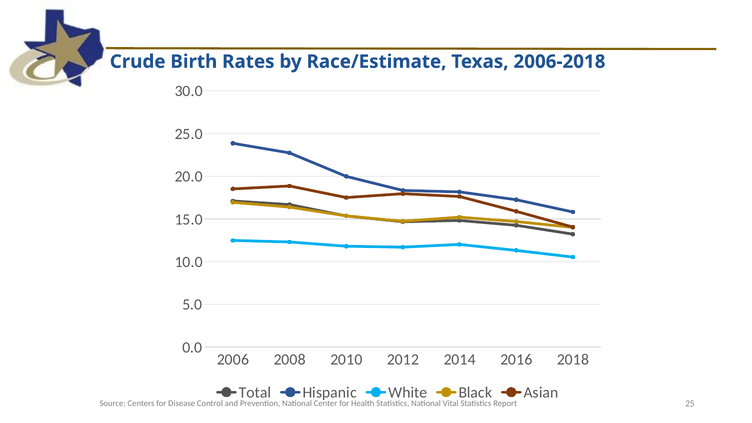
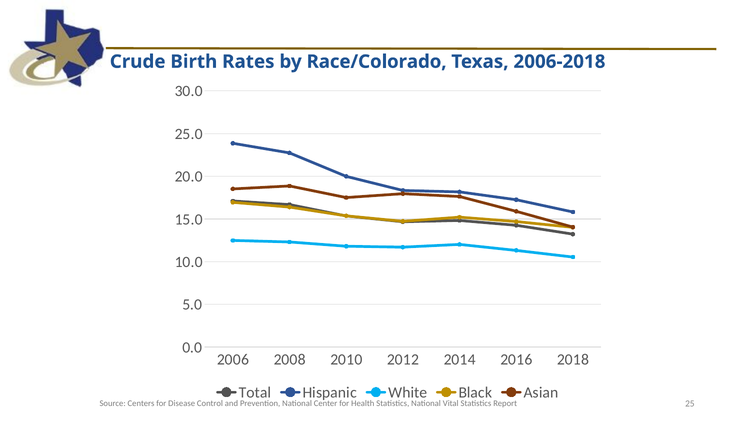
Race/Estimate: Race/Estimate -> Race/Colorado (377, 62)
